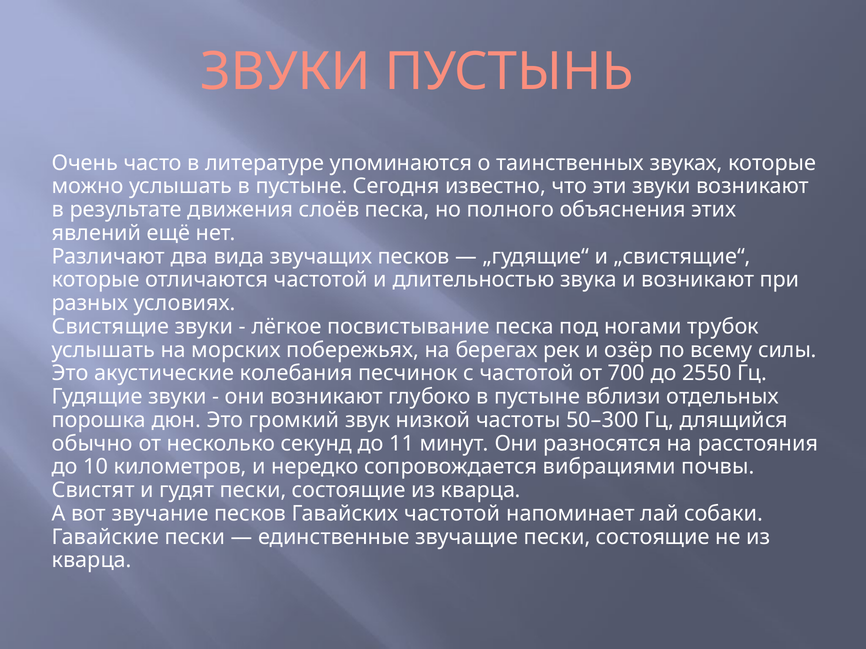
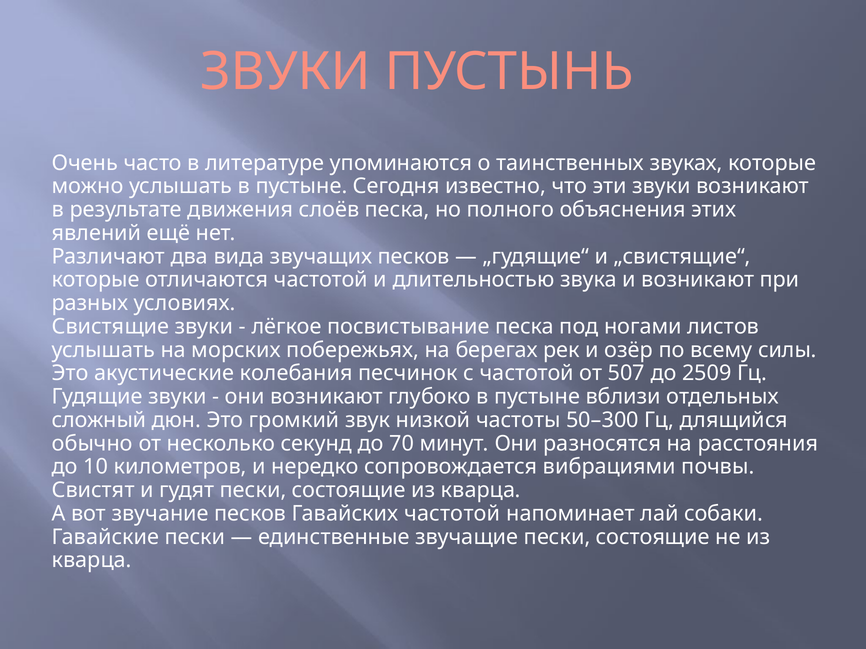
трубок: трубок -> листов (723, 327)
700: 700 -> 507 (626, 374)
2550: 2550 -> 2509 (707, 374)
порошка: порошка -> сложный (99, 420)
11: 11 -> 70 (402, 444)
